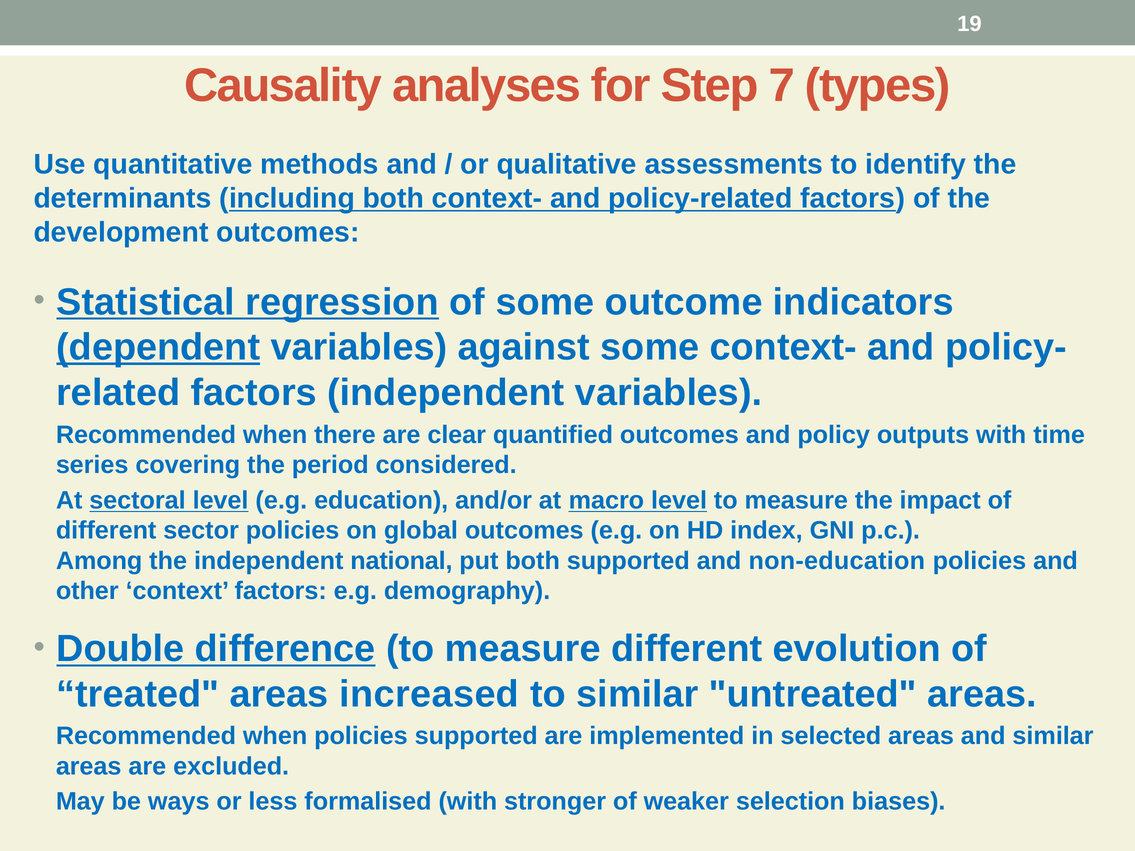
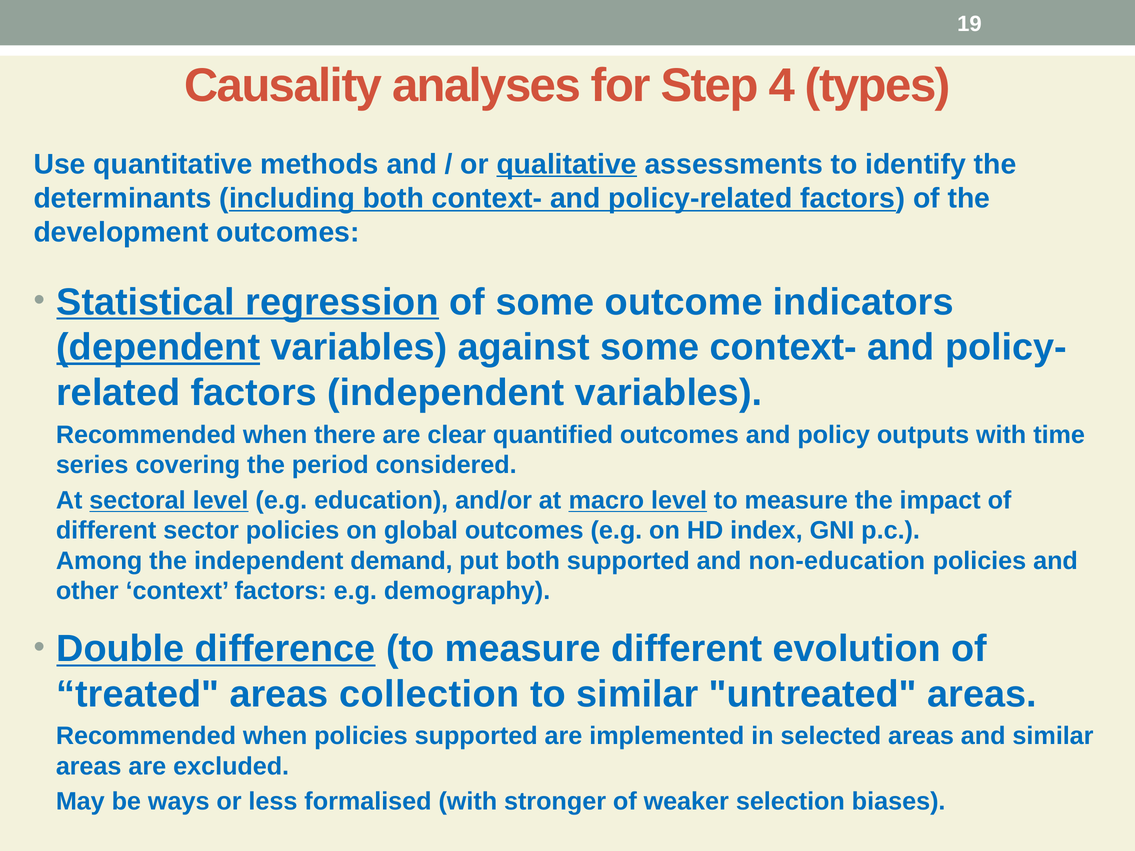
7: 7 -> 4 (782, 86)
qualitative underline: none -> present (567, 164)
national: national -> demand (401, 561)
increased: increased -> collection (429, 694)
